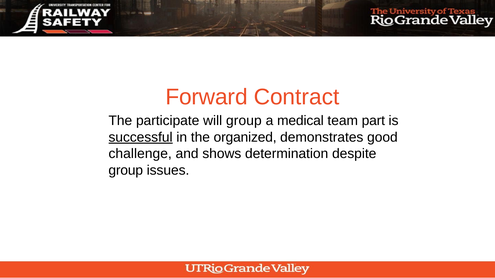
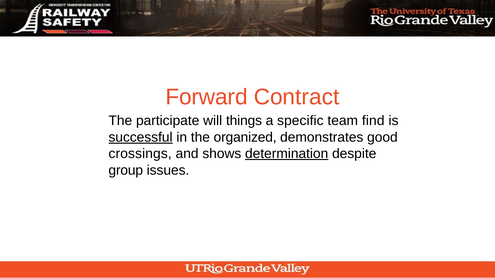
will group: group -> things (244, 121)
medical: medical -> specific (300, 121)
part: part -> find (373, 121)
challenge: challenge -> crossings (140, 154)
determination underline: none -> present (287, 154)
